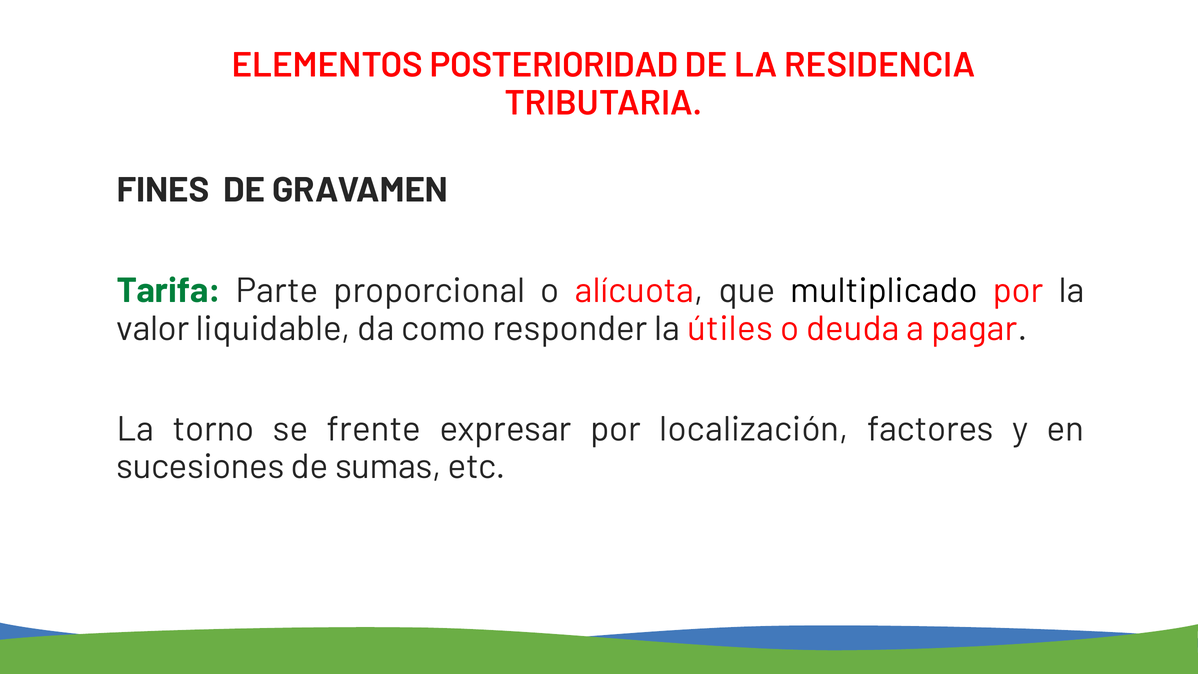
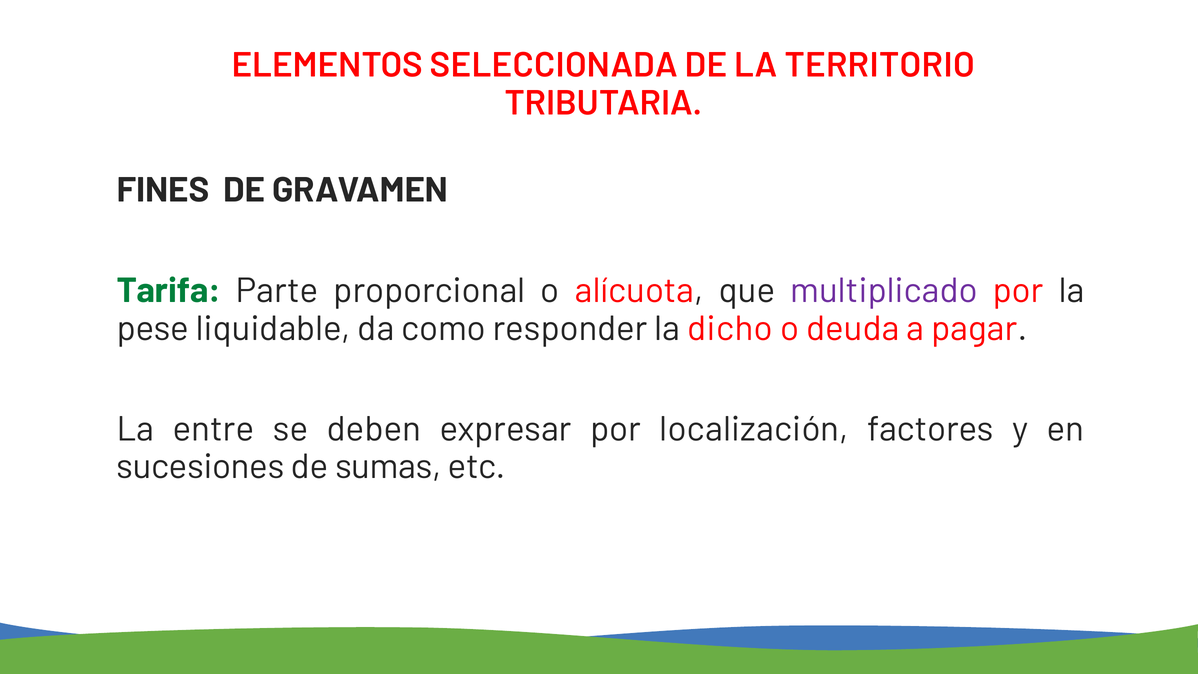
POSTERIORIDAD: POSTERIORIDAD -> SELECCIONADA (554, 65)
RESIDENCIA: RESIDENCIA -> TERRITORIO (880, 65)
multiplicado colour: black -> purple (884, 291)
valor: valor -> pese (153, 328)
útiles: útiles -> dicho (730, 328)
torno: torno -> entre (214, 429)
frente: frente -> deben (374, 429)
